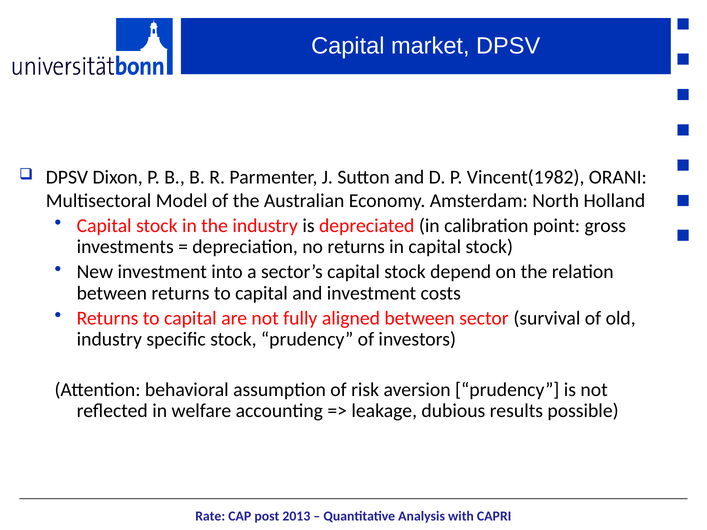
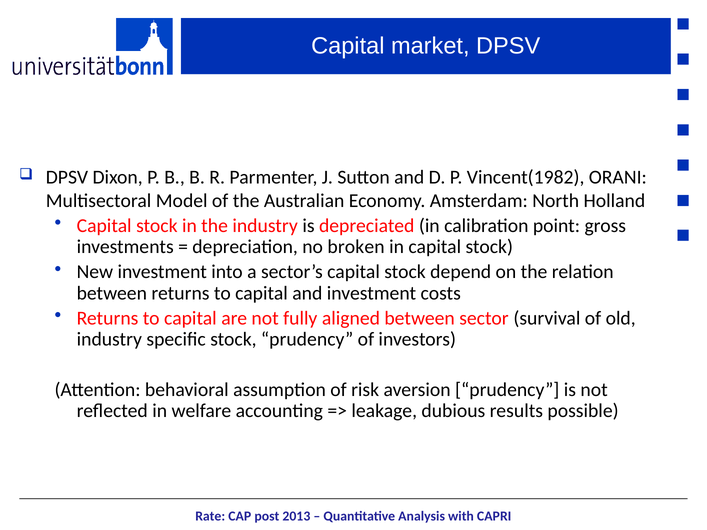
no returns: returns -> broken (356, 247)
